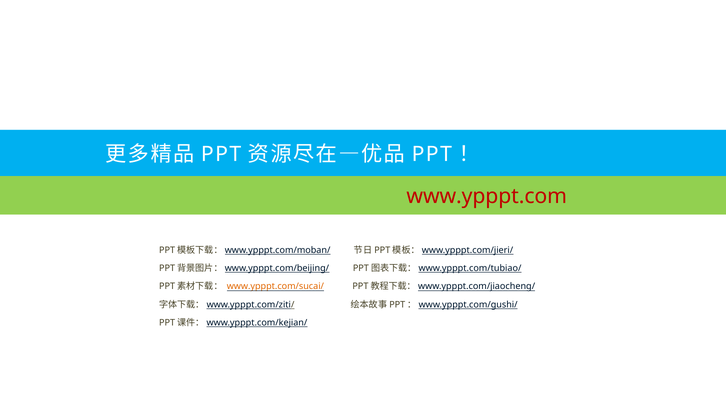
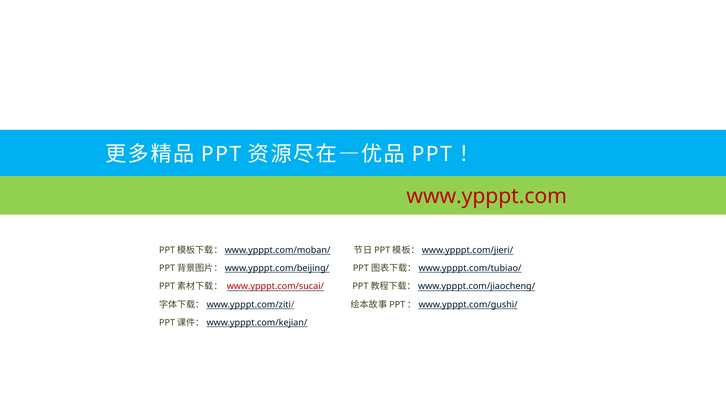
www.ypppt.com/sucai/ colour: orange -> red (275, 287)
